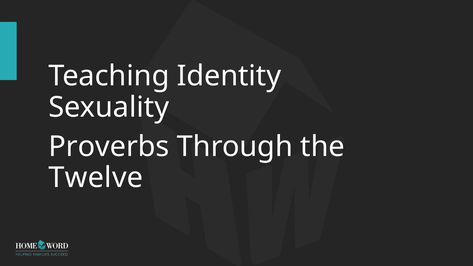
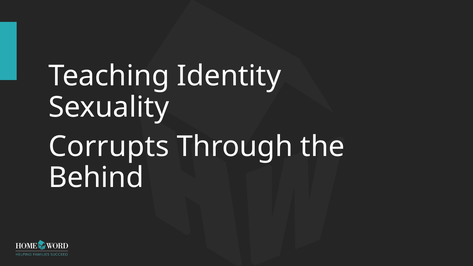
Proverbs: Proverbs -> Corrupts (109, 147)
Twelve: Twelve -> Behind (96, 178)
